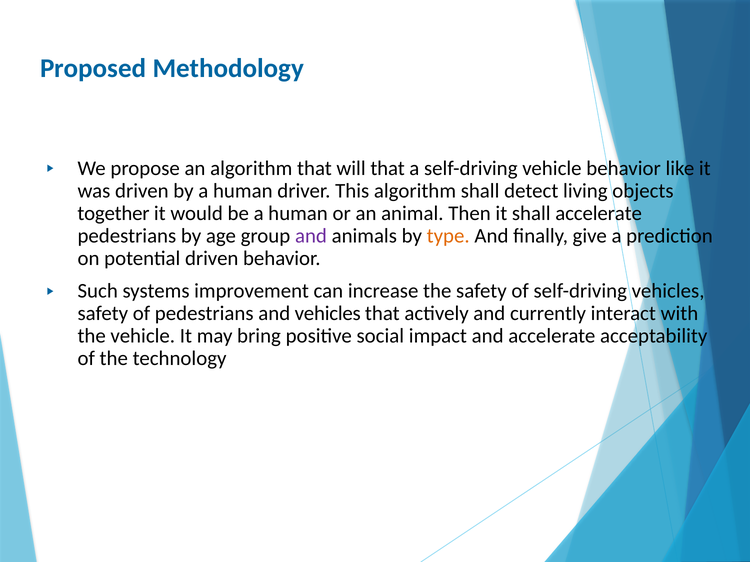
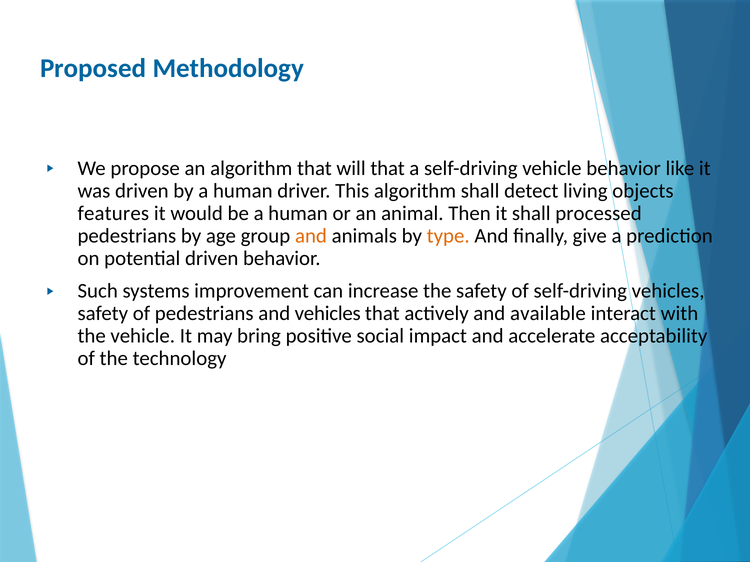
together: together -> features (113, 213)
shall accelerate: accelerate -> processed (599, 213)
and colour: purple -> orange (311, 236)
currently: currently -> available (548, 314)
